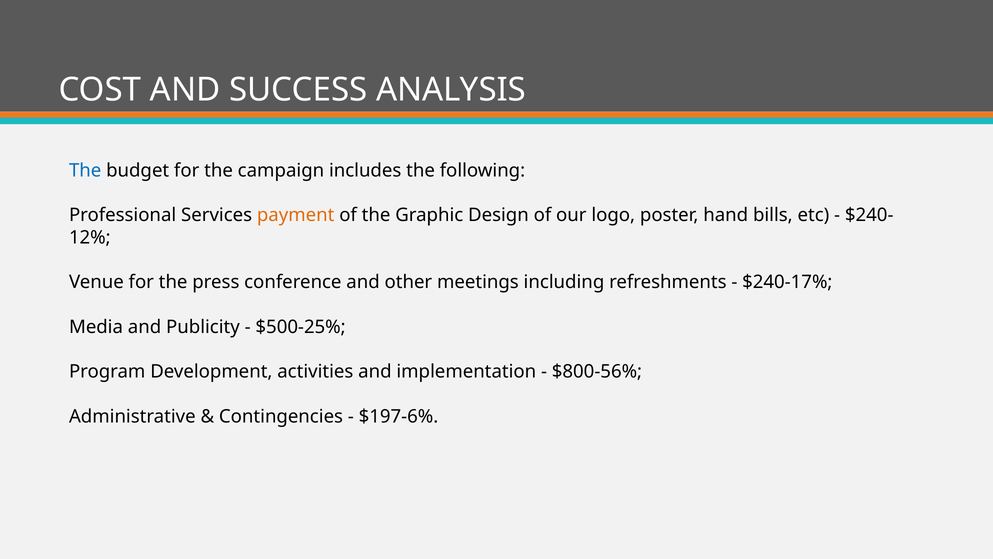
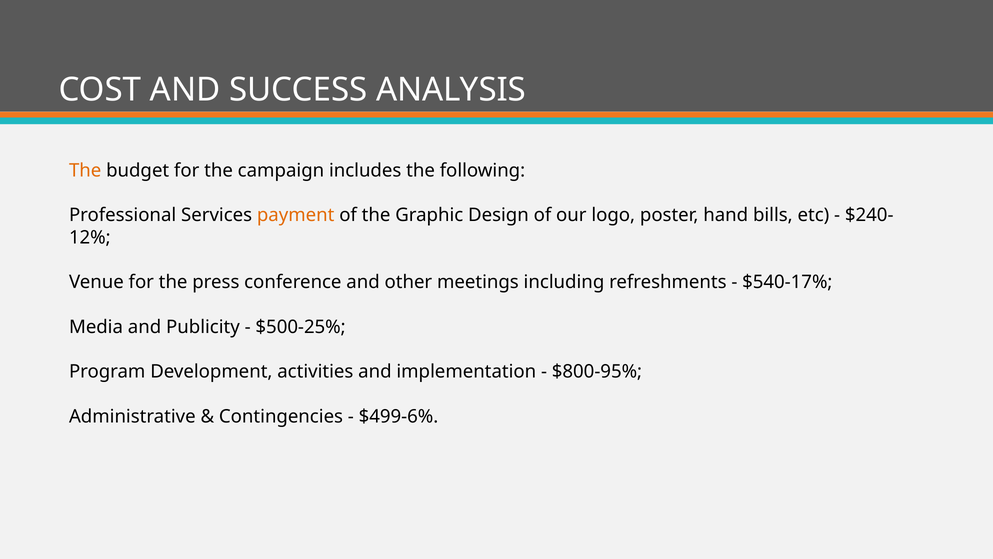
The colour: blue -> orange (85, 170)
$240-17%: $240-17% -> $540-17% (787, 282)
$800-56%: $800-56% -> $800-95% (597, 371)
$197-6%: $197-6% -> $499-6% (398, 416)
